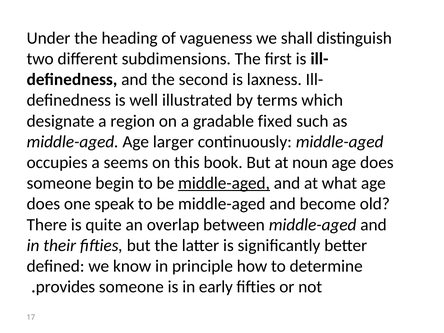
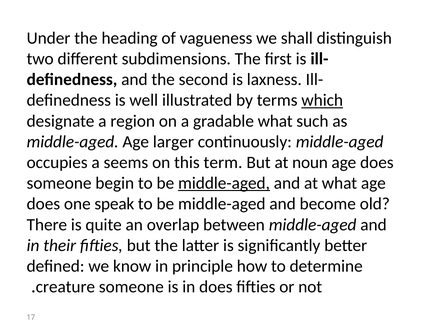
which underline: none -> present (322, 100)
gradable fixed: fixed -> what (275, 121)
book: book -> term (223, 162)
provides: provides -> creature (65, 287)
in early: early -> does (216, 287)
